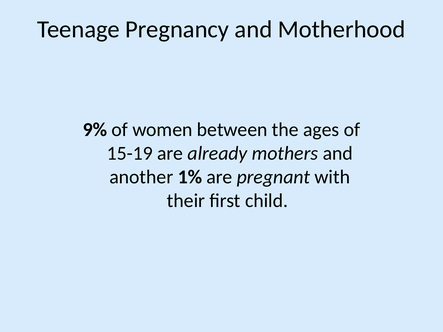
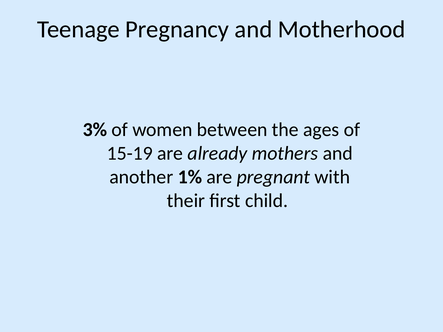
9%: 9% -> 3% (95, 130)
